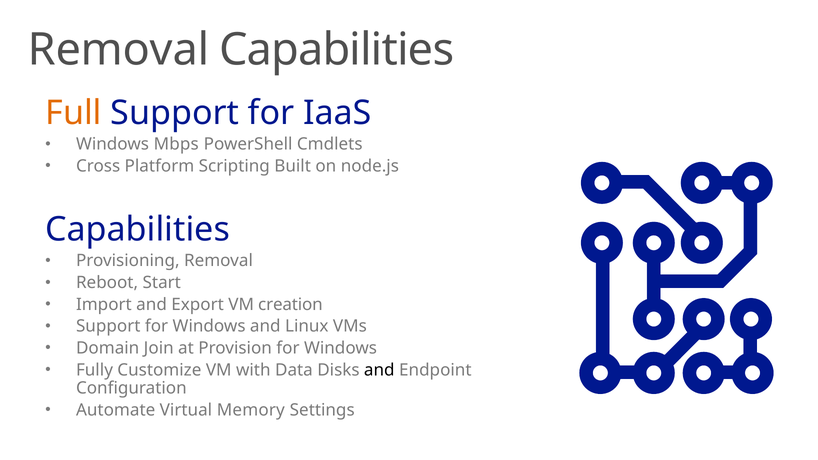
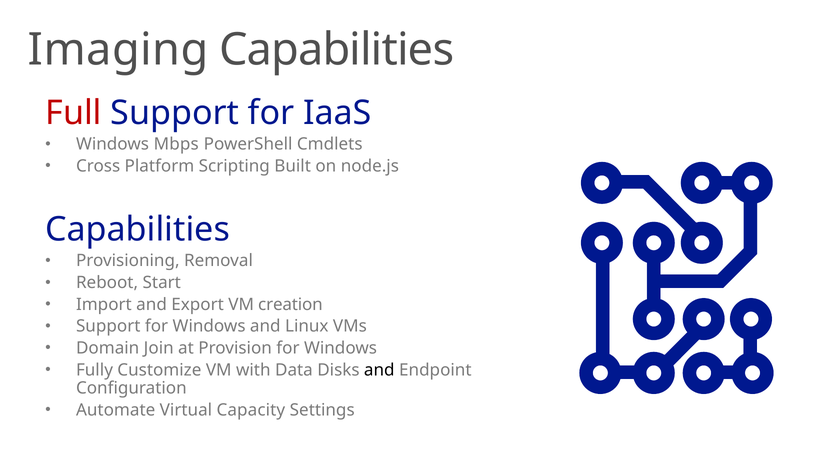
Removal: Removal -> Imaging (118, 50)
Full colour: orange -> red (74, 113)
Memory: Memory -> Capacity (251, 410)
